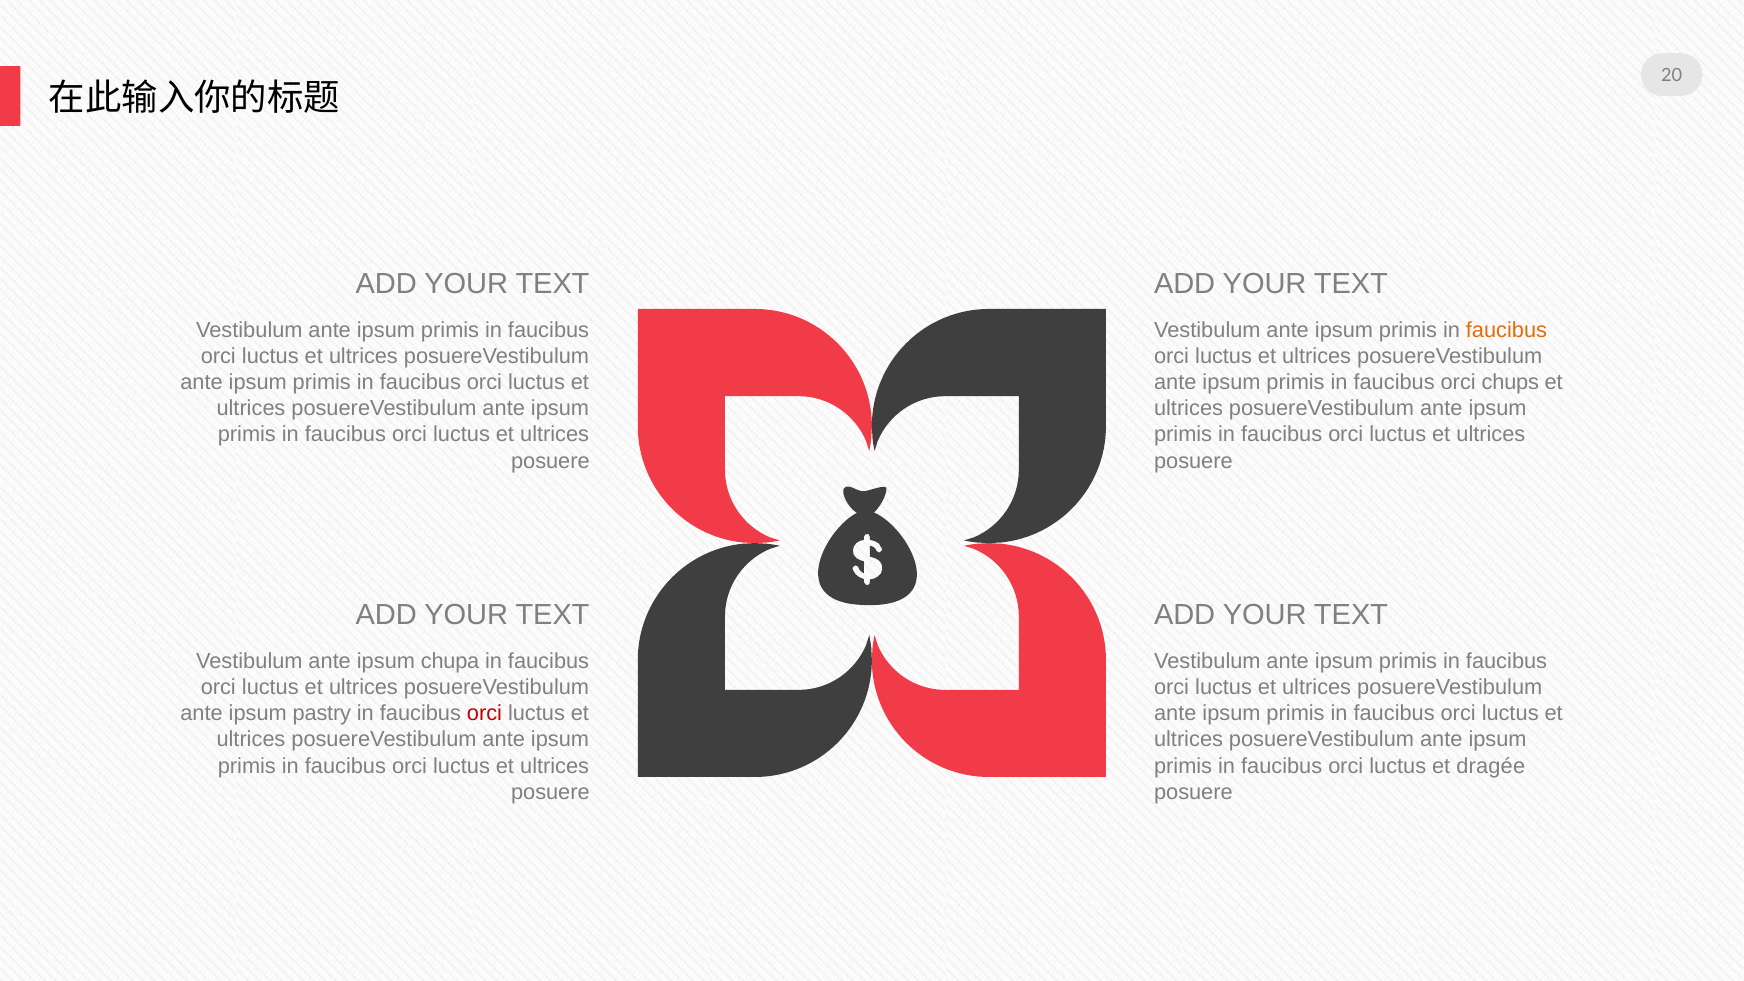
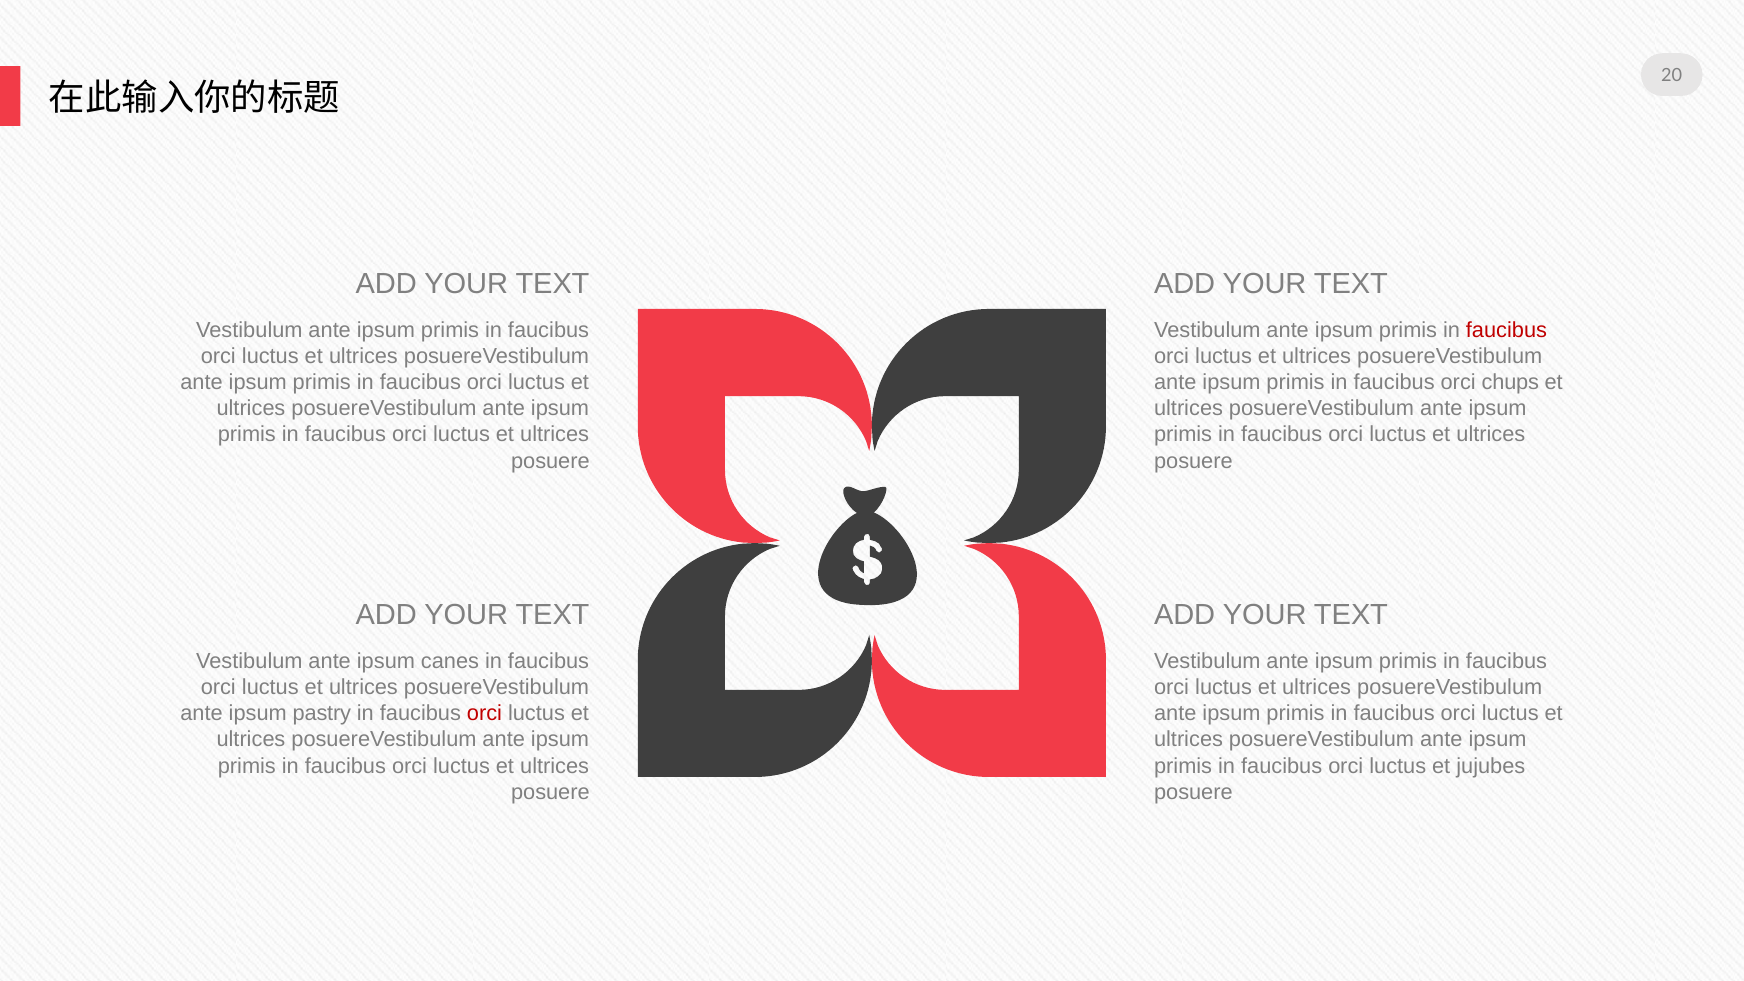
faucibus colour: orange -> red (1507, 330)
chupa: chupa -> canes (450, 661)
dragée: dragée -> jujubes (1491, 766)
